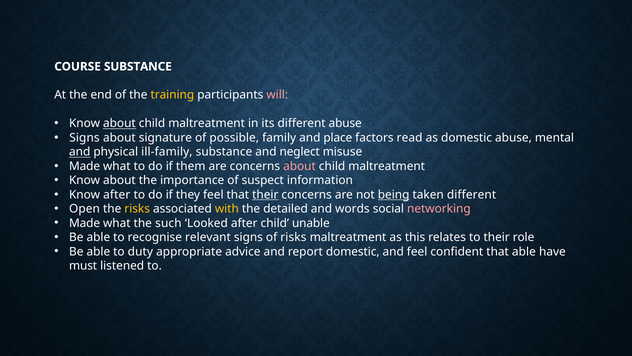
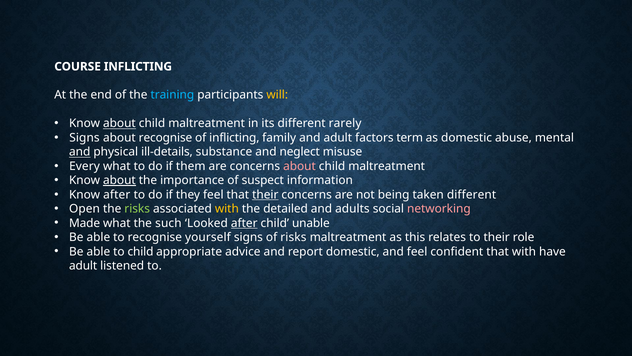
COURSE SUBSTANCE: SUBSTANCE -> INFLICTING (138, 66)
training colour: yellow -> light blue (172, 95)
will colour: pink -> yellow (277, 95)
different abuse: abuse -> rarely (345, 123)
about signature: signature -> recognise (165, 138)
of possible: possible -> inflicting (234, 138)
and place: place -> adult (338, 138)
read: read -> term (410, 138)
ill-family: ill-family -> ill-details (167, 152)
Made: Made -> Every (84, 166)
about underline: none -> present (119, 180)
being underline: present -> none (394, 194)
risks colour: yellow -> light green (137, 209)
words: words -> adults (352, 209)
after underline: none -> present (244, 223)
relevant: relevant -> yourself (208, 237)
to duty: duty -> child (140, 251)
that able: able -> with (524, 251)
must: must -> adult (83, 266)
